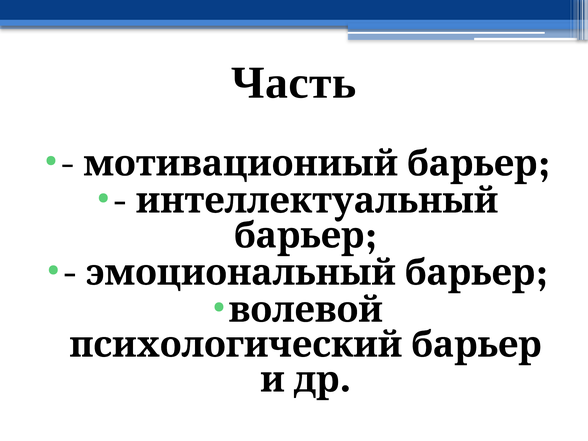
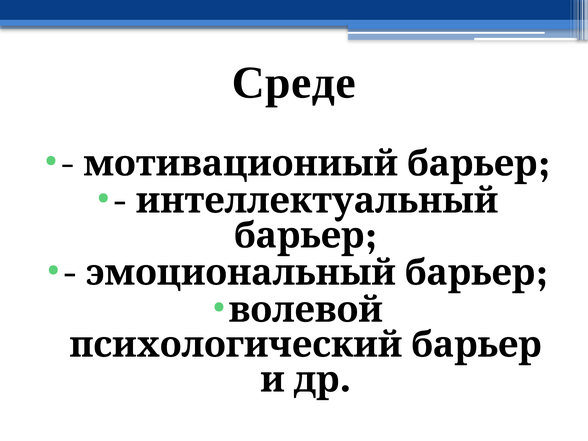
Часть: Часть -> Среде (294, 83)
